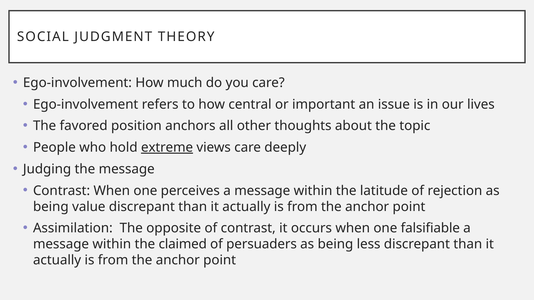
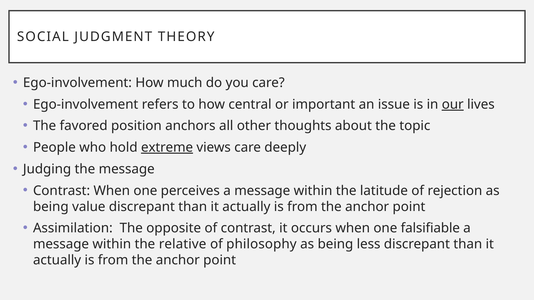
our underline: none -> present (453, 104)
claimed: claimed -> relative (183, 244)
persuaders: persuaders -> philosophy (261, 244)
